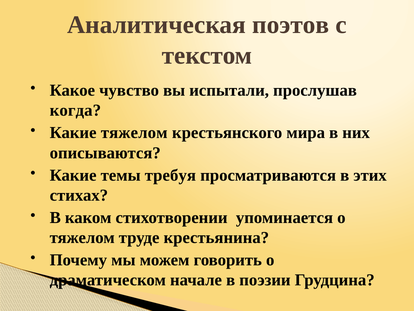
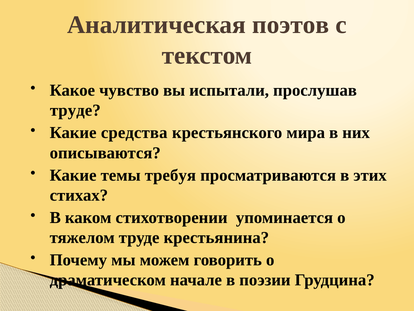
когда: когда -> труде (75, 110)
Какие тяжелом: тяжелом -> средства (134, 133)
